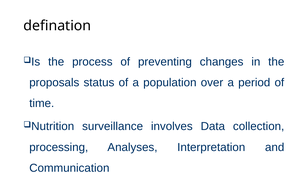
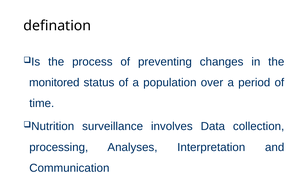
proposals: proposals -> monitored (54, 83)
